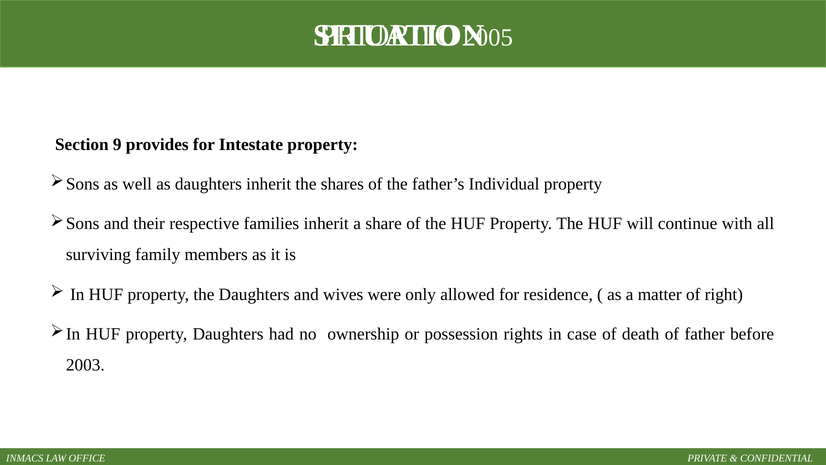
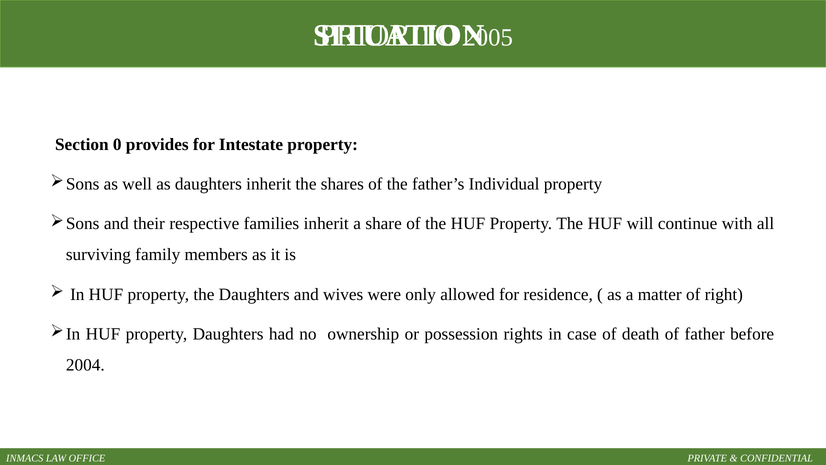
9: 9 -> 0 (117, 144)
2003: 2003 -> 2004 (85, 365)
